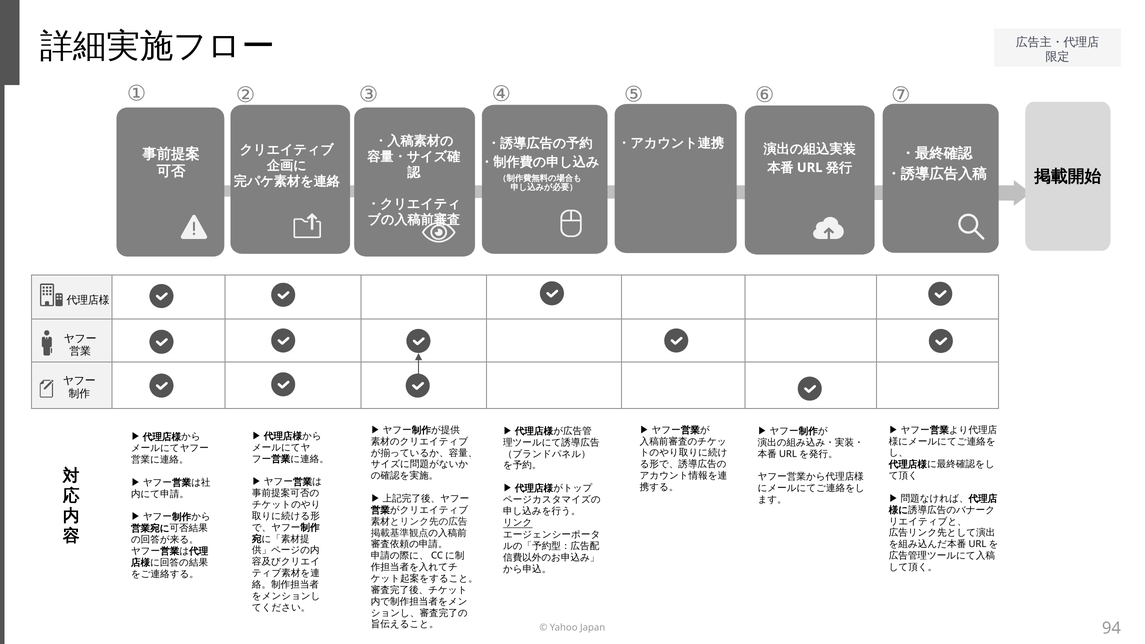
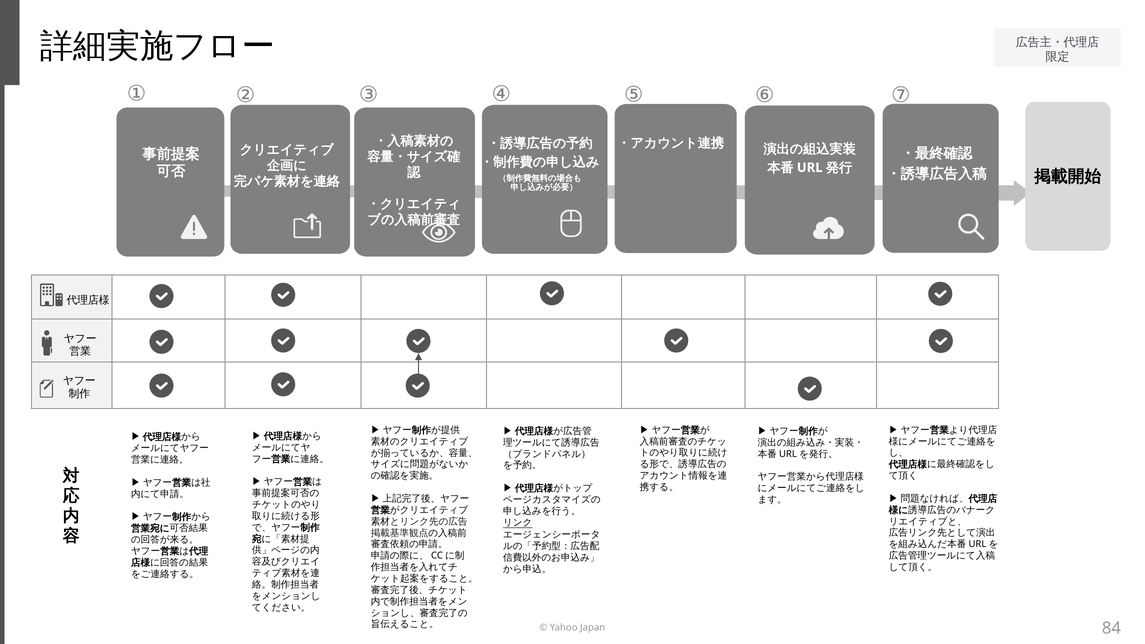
94: 94 -> 84 (1111, 628)
